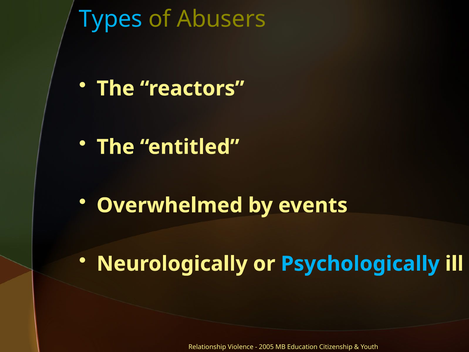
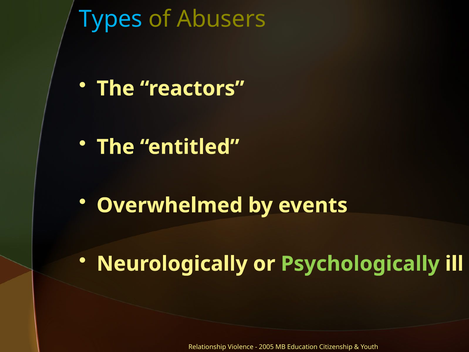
Psychologically colour: light blue -> light green (360, 264)
